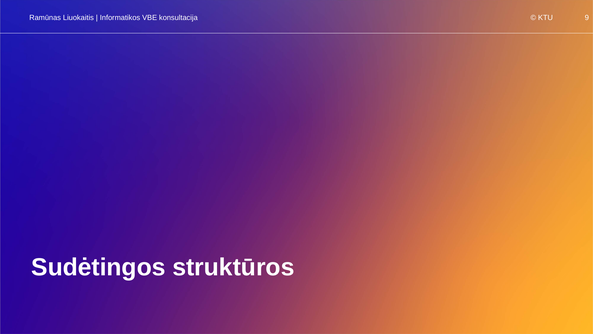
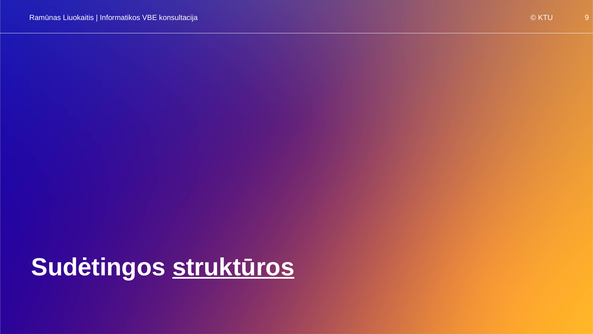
struktūros underline: none -> present (233, 267)
